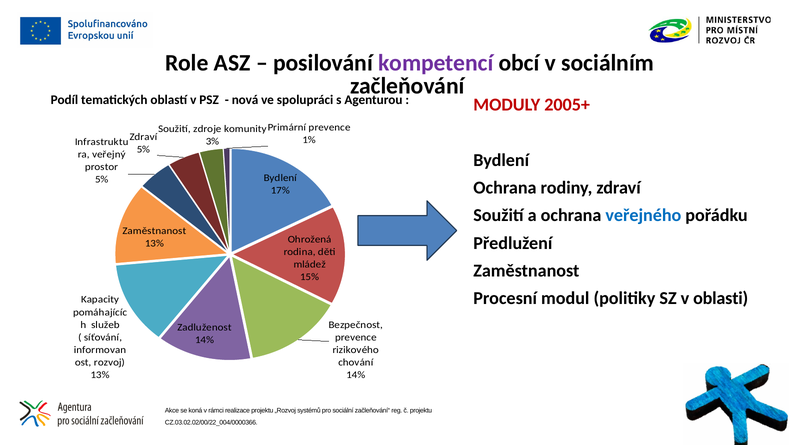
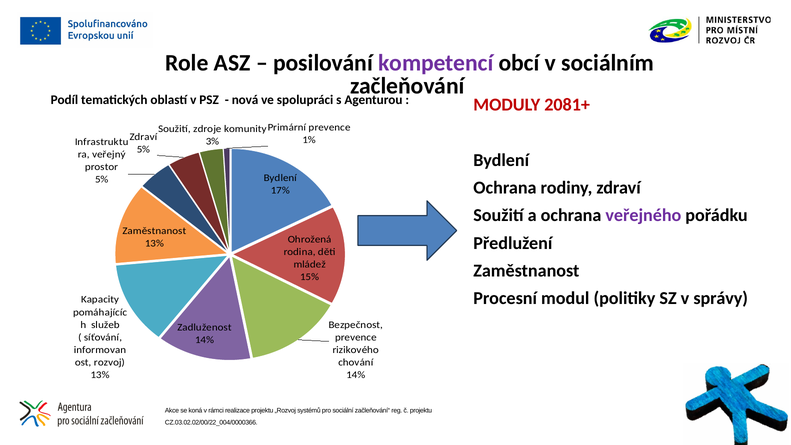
2005+: 2005+ -> 2081+ (567, 105)
veřejného colour: blue -> purple (643, 215)
oblasti: oblasti -> správy (721, 298)
